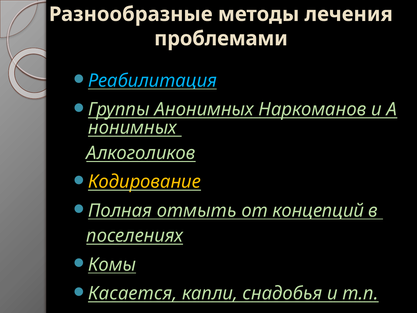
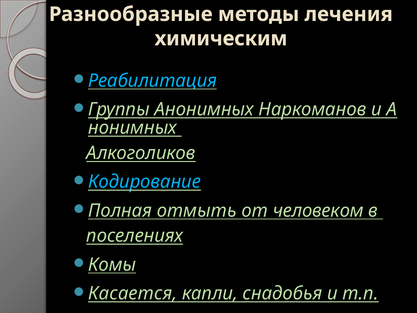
проблемами: проблемами -> химическим (221, 39)
Кодирование colour: yellow -> light blue (145, 182)
концепций: концепций -> человеком (318, 210)
